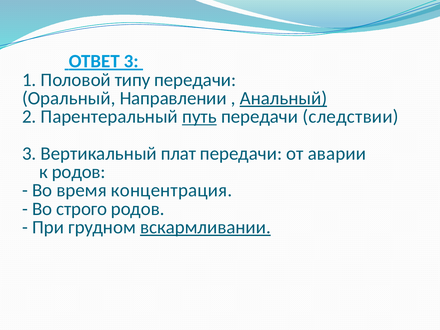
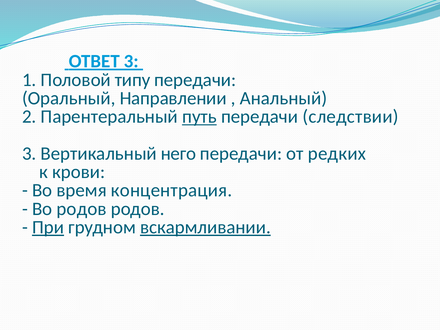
Анальный underline: present -> none (283, 98)
плат: плат -> него (178, 153)
аварии: аварии -> редких (337, 153)
к родов: родов -> крови (79, 172)
Во строго: строго -> родов (82, 209)
При underline: none -> present (48, 227)
